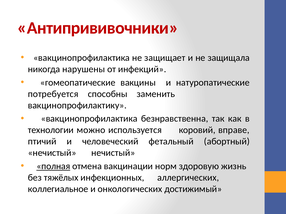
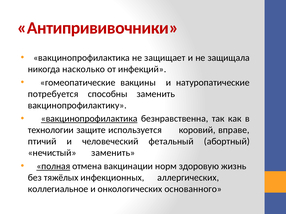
нарушены: нарушены -> насколько (84, 69)
вакцинопрофилактика underline: none -> present (89, 119)
можно: можно -> защите (91, 130)
нечистый нечистый: нечистый -> заменить (113, 153)
достижимый: достижимый -> основанного (193, 189)
